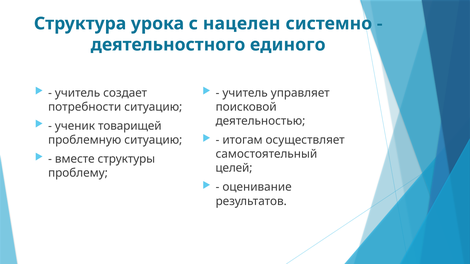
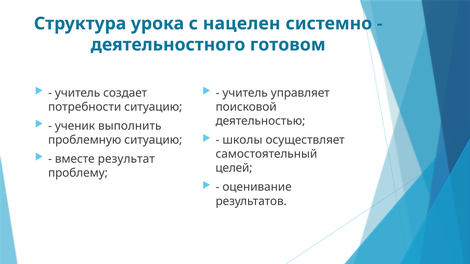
единого: единого -> готовом (288, 45)
товарищей: товарищей -> выполнить (130, 126)
итогам: итогам -> школы (242, 140)
структуры: структуры -> результат (126, 159)
